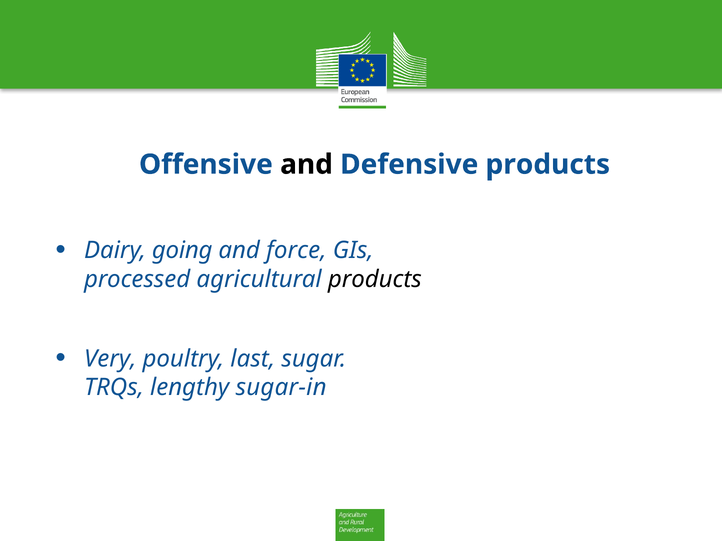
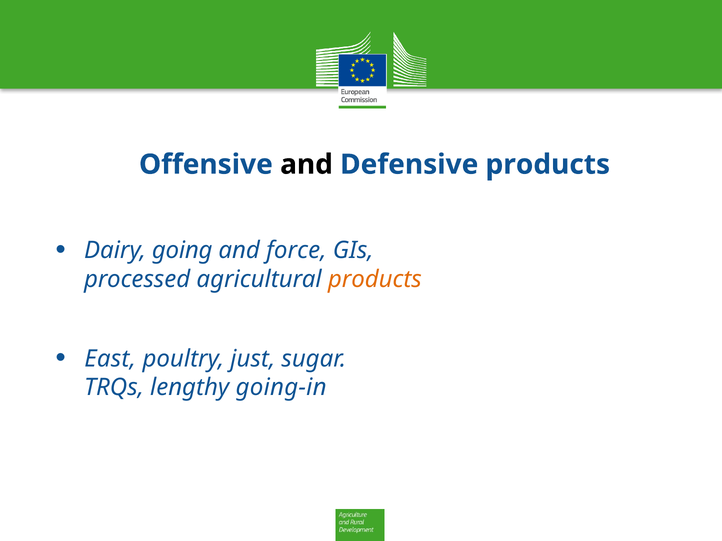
products colour: black -> orange (375, 280)
Very: Very -> East (110, 359)
last: last -> just (253, 359)
sugar-in: sugar-in -> going-in (281, 388)
